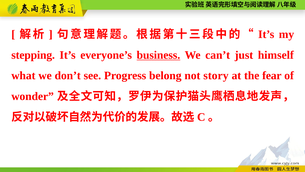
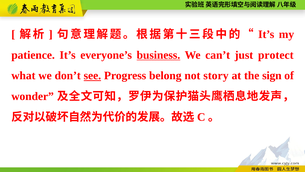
stepping: stepping -> patience (33, 55)
himself: himself -> protect (276, 55)
see underline: none -> present (92, 76)
fear: fear -> sign (272, 76)
